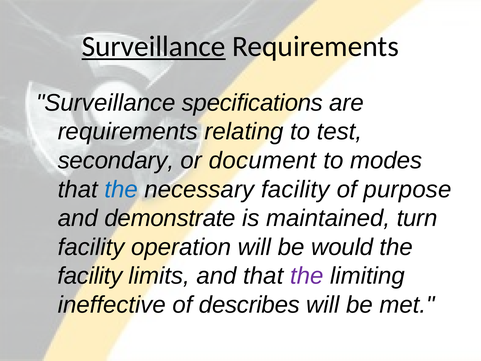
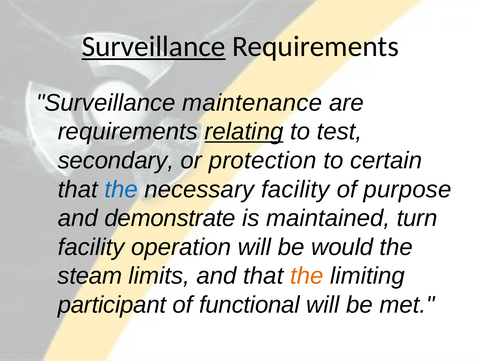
specifications: specifications -> maintenance (252, 103)
relating underline: none -> present (244, 132)
document: document -> protection (263, 160)
modes: modes -> certain (386, 160)
facility: facility -> steam (90, 276)
the colour: purple -> orange (307, 276)
ineffective: ineffective -> participant (112, 305)
describes: describes -> functional (249, 305)
